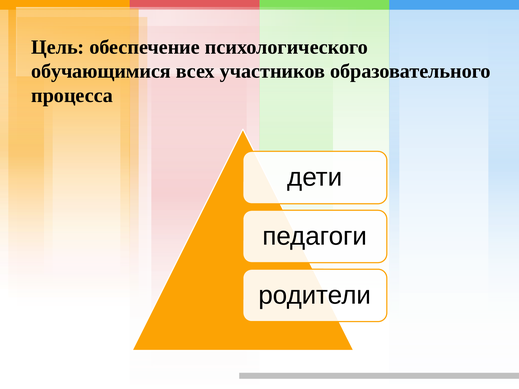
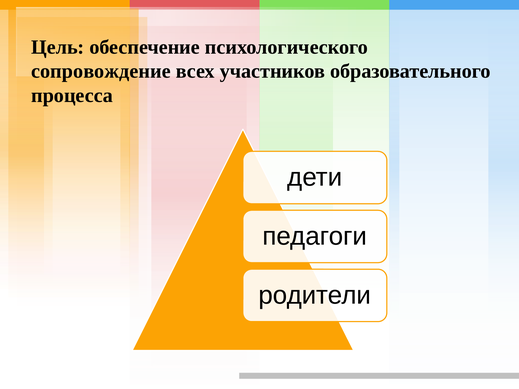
обучающимися: обучающимися -> сопровождение (101, 71)
